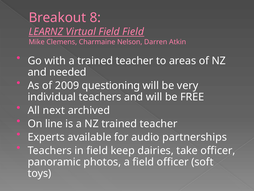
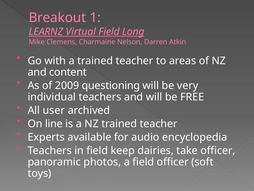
8: 8 -> 1 (95, 18)
Field Field: Field -> Long (133, 32)
needed: needed -> content (68, 72)
next: next -> user (54, 110)
partnerships: partnerships -> encyclopedia (195, 137)
